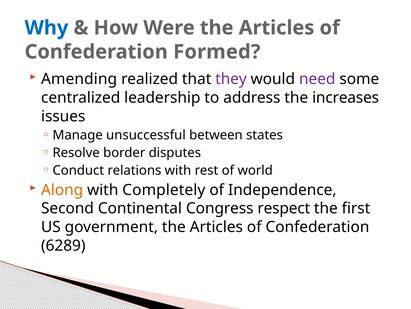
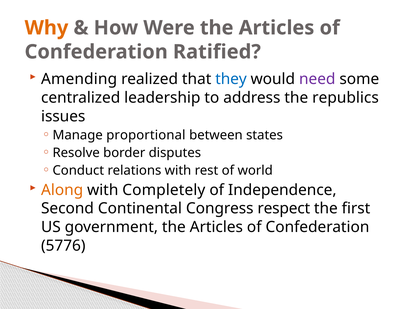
Why colour: blue -> orange (46, 28)
Formed: Formed -> Ratified (217, 52)
they colour: purple -> blue (231, 79)
increases: increases -> republics (346, 97)
unsuccessful: unsuccessful -> proportional (146, 135)
6289: 6289 -> 5776 (63, 245)
